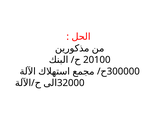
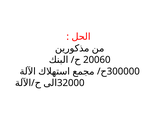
20100: 20100 -> 20060 (97, 60)
